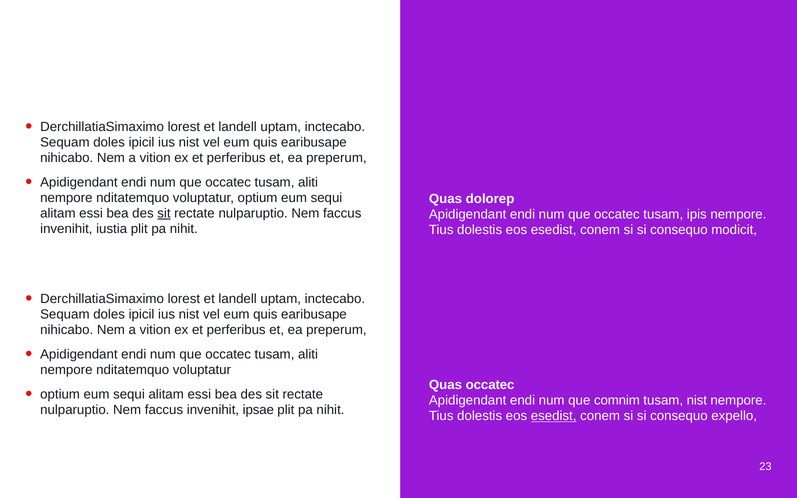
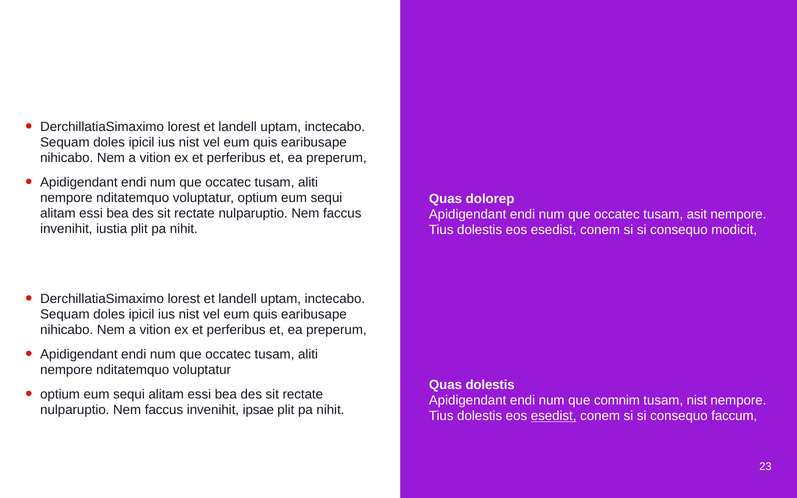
sit underline: present -> none (164, 213)
ipis: ipis -> asit (697, 215)
Quas occatec: occatec -> dolestis (490, 385)
expello: expello -> faccum (734, 416)
